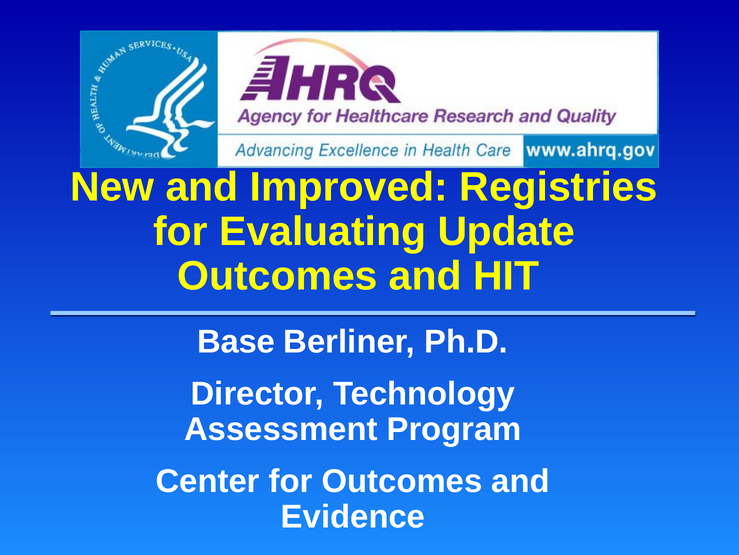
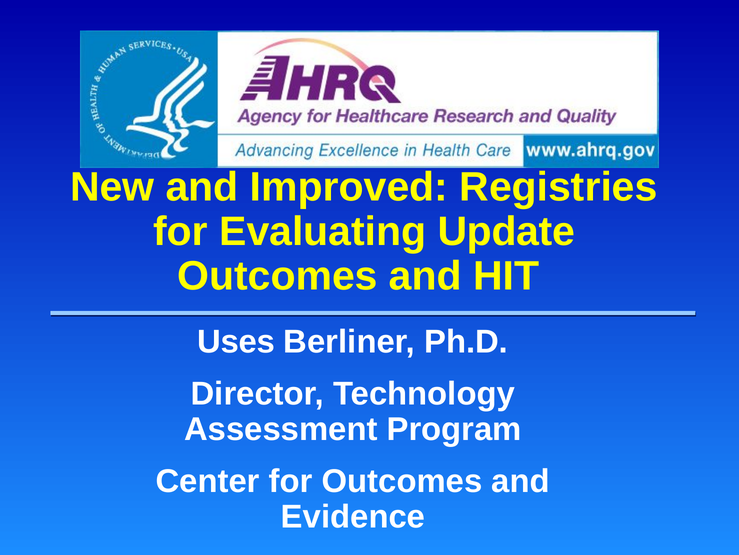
Base: Base -> Uses (236, 341)
